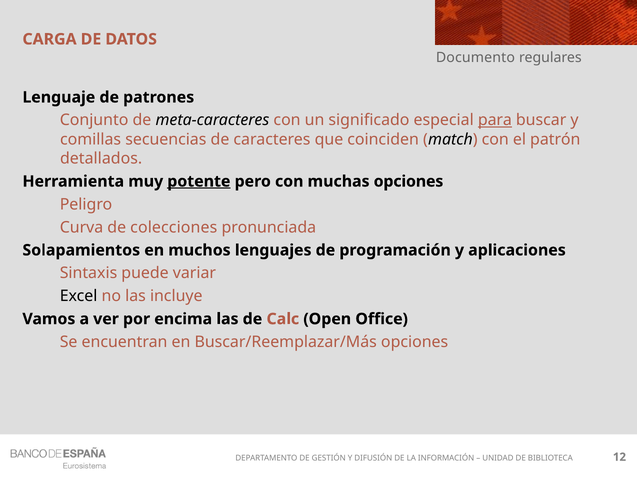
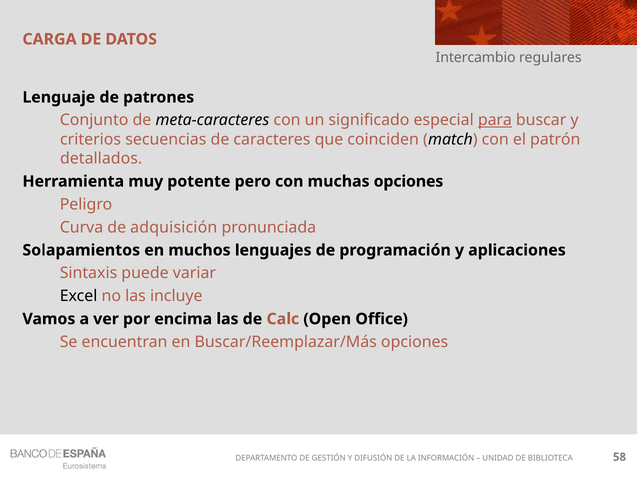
Documento: Documento -> Intercambio (476, 58)
comillas: comillas -> criterios (91, 139)
potente underline: present -> none (199, 181)
colecciones: colecciones -> adquisición (174, 227)
12: 12 -> 58 (619, 457)
